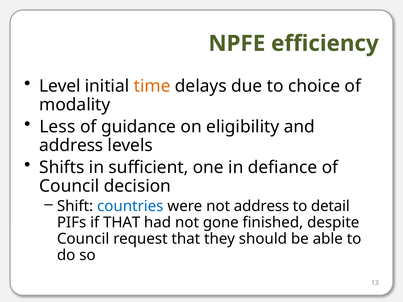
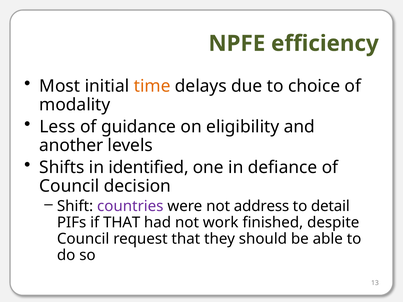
Level: Level -> Most (60, 86)
address: address -> another (71, 146)
sufficient: sufficient -> identified (149, 168)
countries colour: blue -> purple (130, 206)
gone: gone -> work (221, 223)
